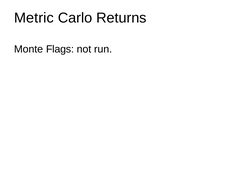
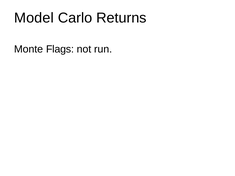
Metric: Metric -> Model (34, 18)
